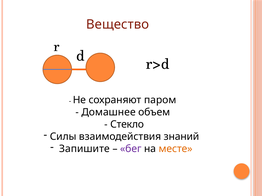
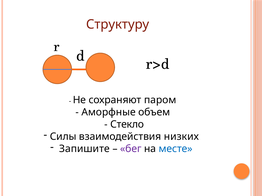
Вещество: Вещество -> Структуру (118, 24)
Домашнее: Домашнее -> Аморфные (109, 112)
знаний: знаний -> низких (181, 137)
месте colour: orange -> blue (176, 149)
